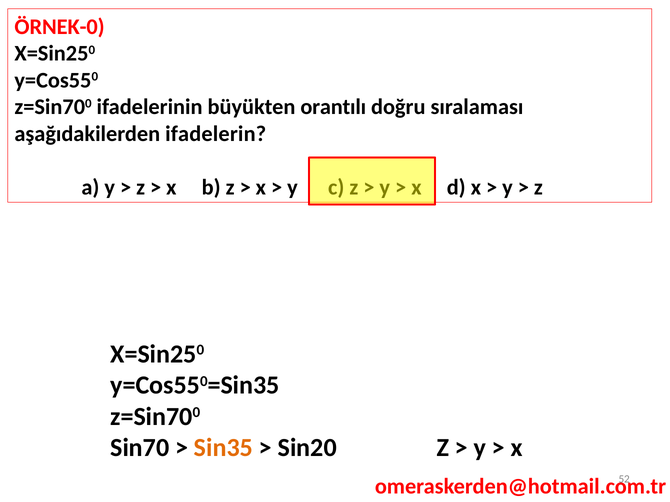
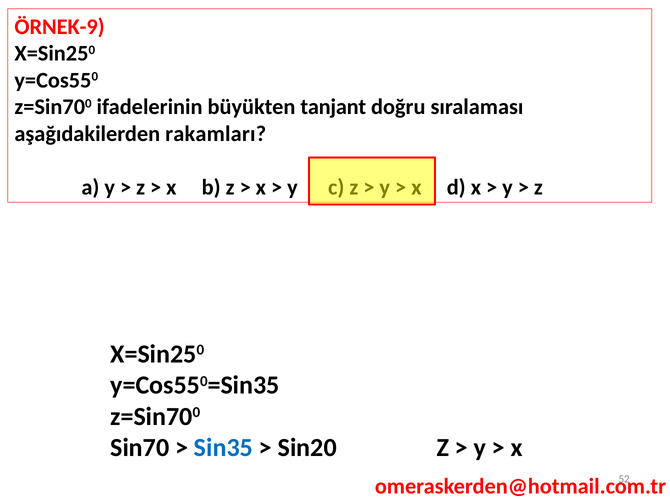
ÖRNEK-0: ÖRNEK-0 -> ÖRNEK-9 (60, 27)
orantılı: orantılı -> tanjant (333, 107)
ifadelerin: ifadelerin -> rakamları (216, 134)
Sin35 colour: orange -> blue (224, 448)
